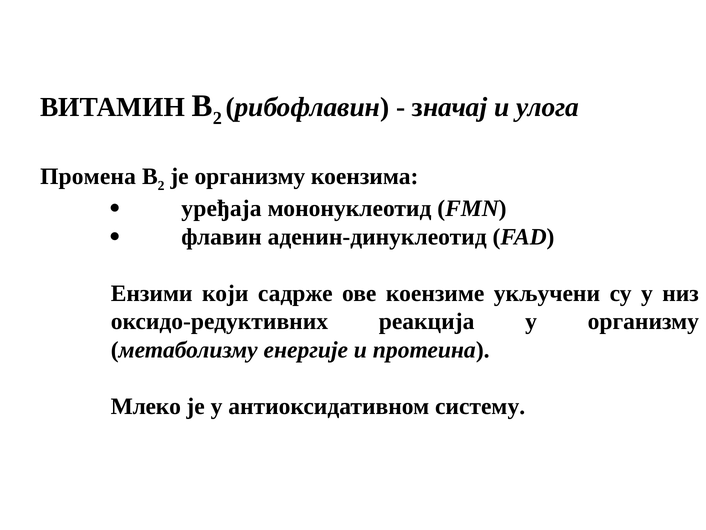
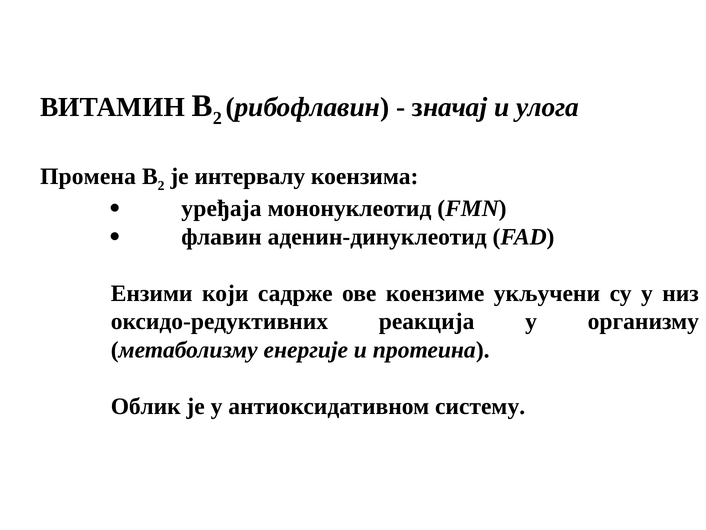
је организму: организму -> интервалу (250, 176)
Млеко: Млеко -> Облик (146, 406)
